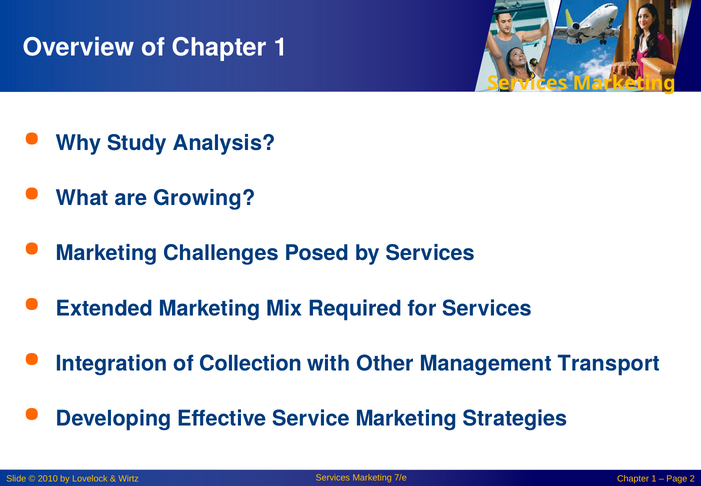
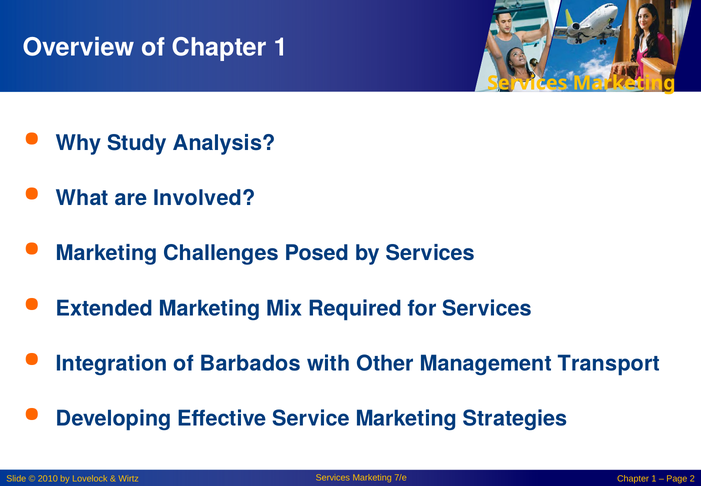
Growing: Growing -> Involved (204, 198)
Collection: Collection -> Barbados (250, 363)
